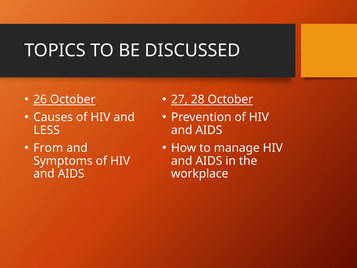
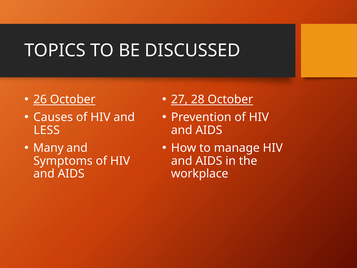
From: From -> Many (48, 148)
